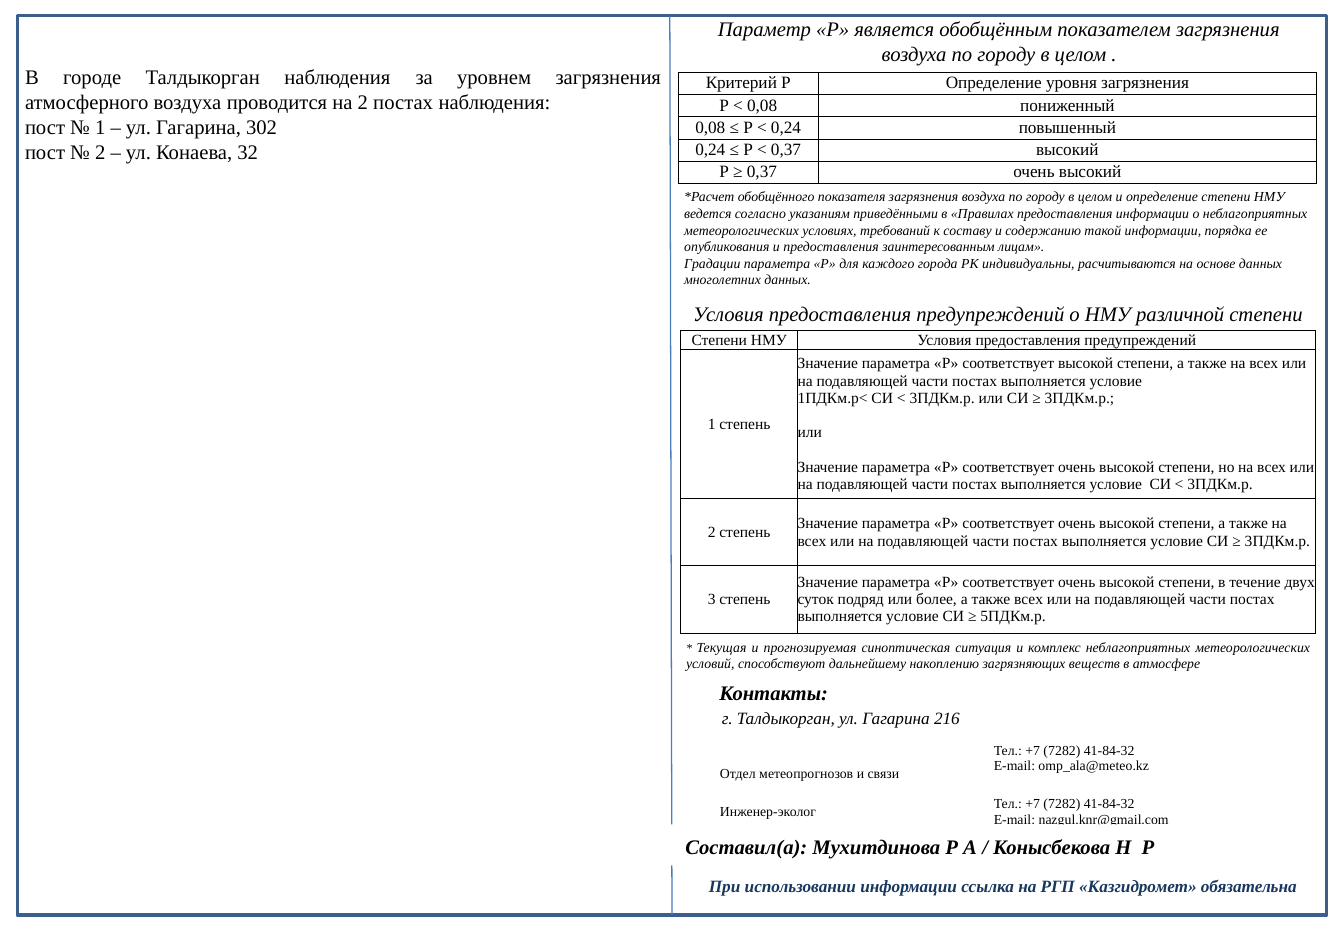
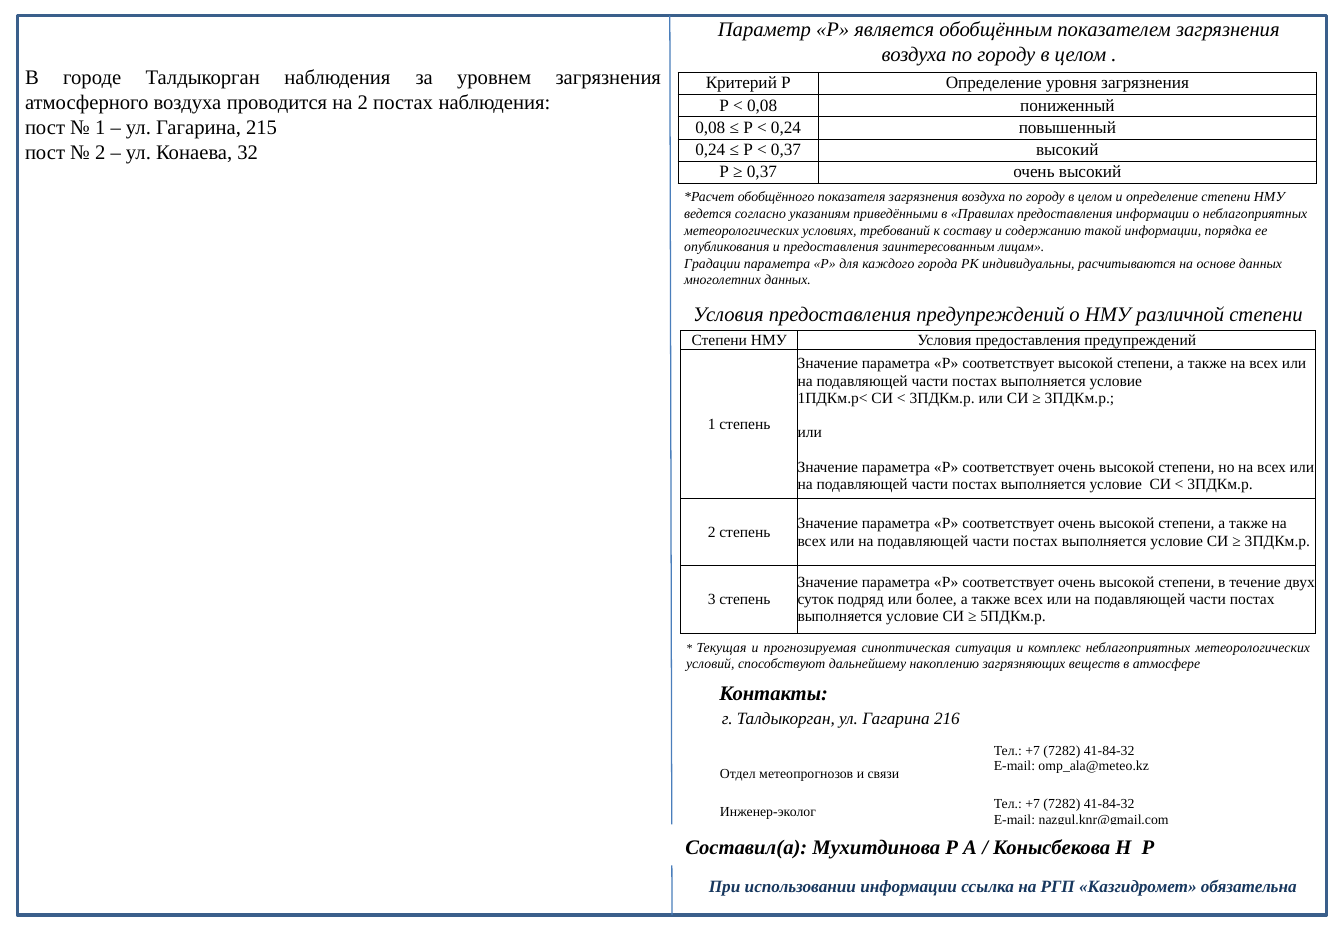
302: 302 -> 215 (262, 128)
